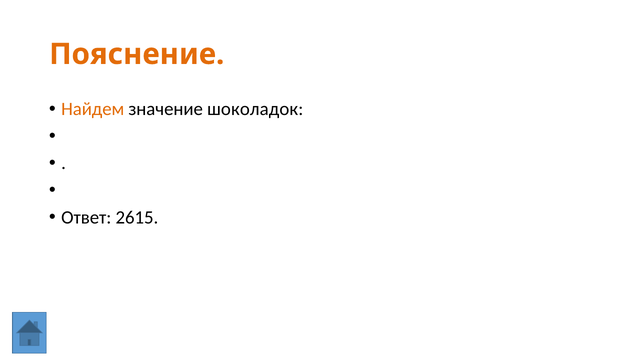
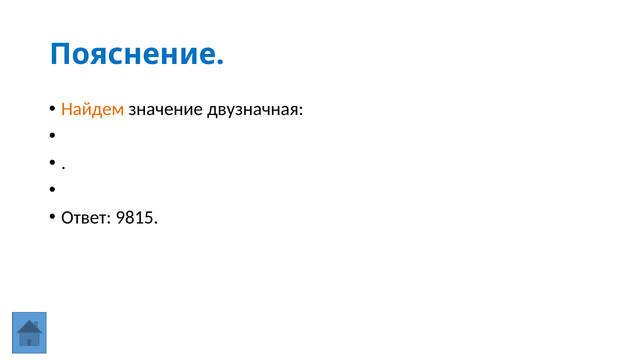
Пояснение colour: orange -> blue (137, 54)
шоколадок: шоколадок -> двузначная (255, 109)
2615: 2615 -> 9815 (137, 217)
